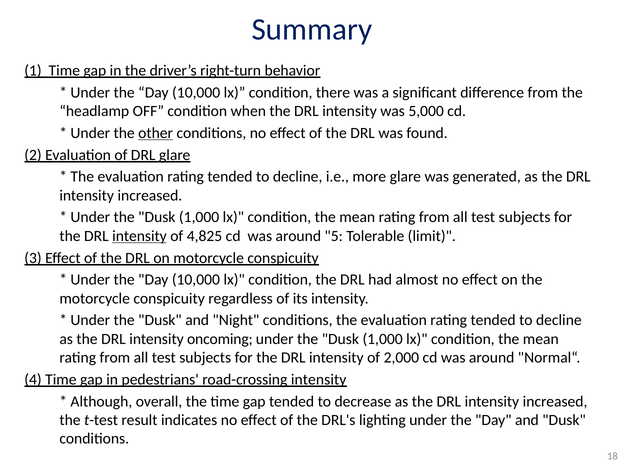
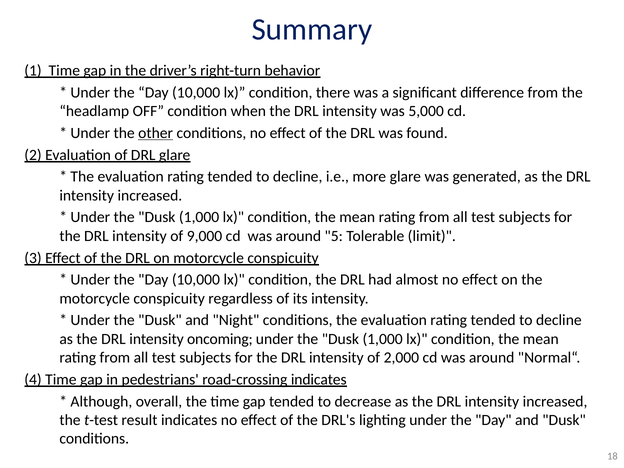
intensity underline: present -> none (140, 236)
4,825: 4,825 -> 9,000 (205, 236)
road-crossing intensity: intensity -> indicates (319, 380)
